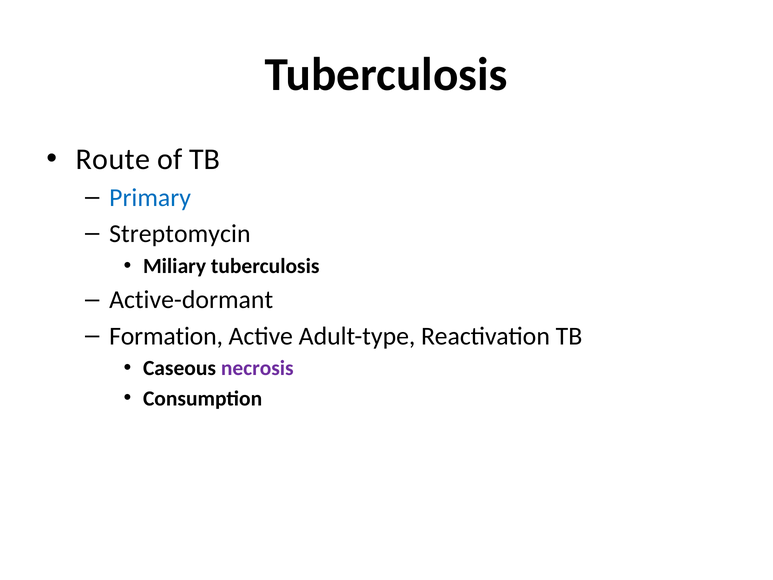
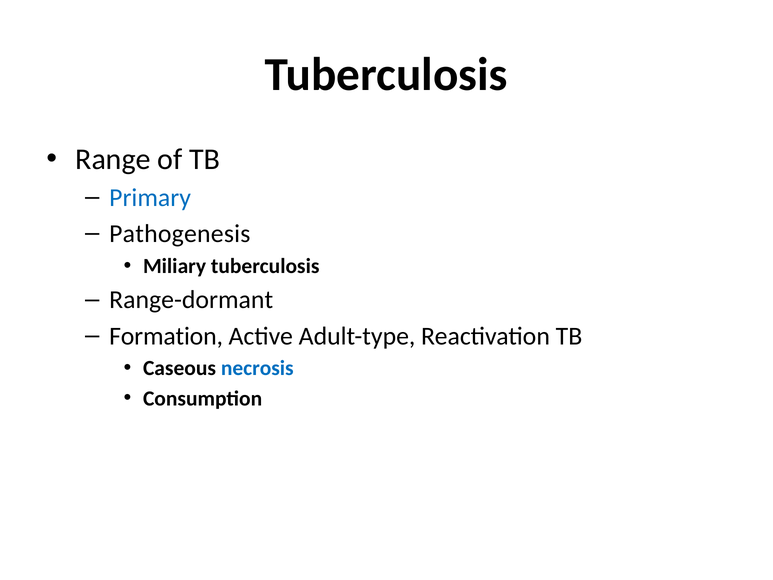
Route: Route -> Range (113, 159)
Streptomycin: Streptomycin -> Pathogenesis (180, 234)
Active-dormant: Active-dormant -> Range-dormant (191, 300)
necrosis colour: purple -> blue (257, 368)
